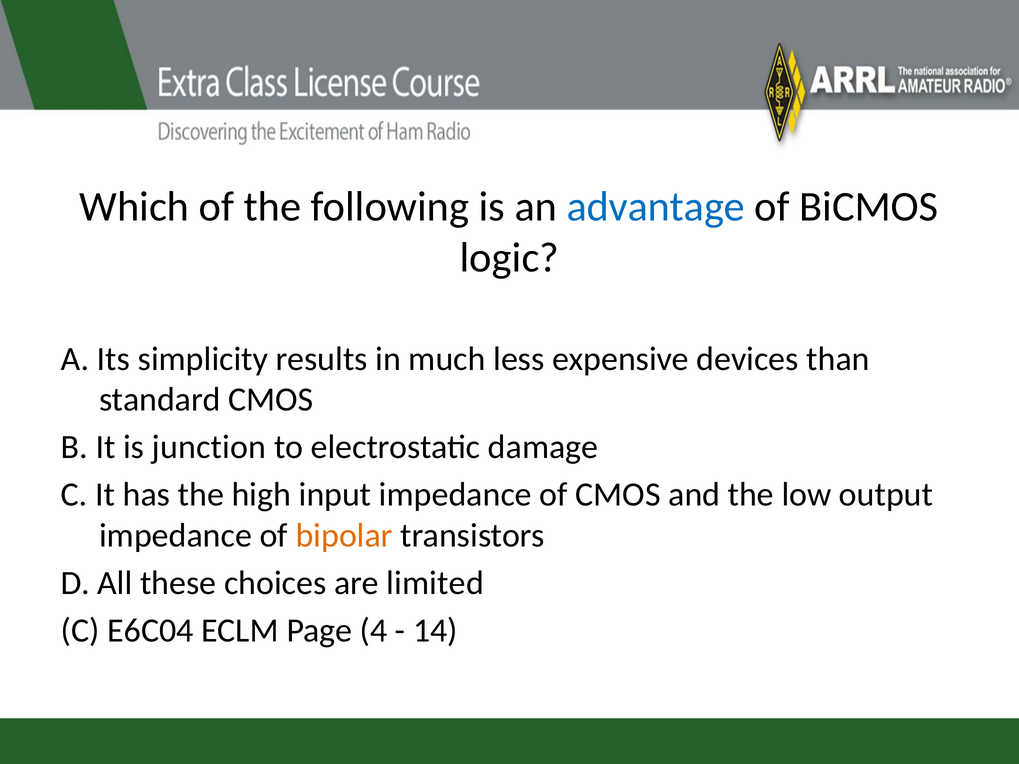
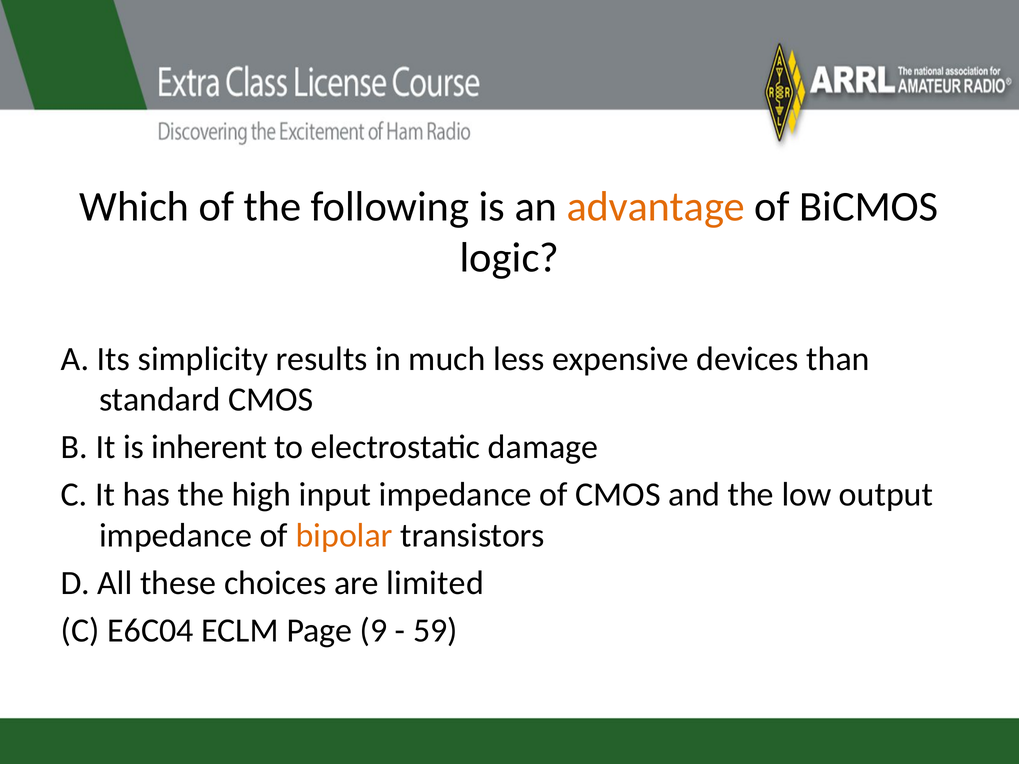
advantage colour: blue -> orange (656, 207)
junction: junction -> inherent (209, 447)
4: 4 -> 9 (374, 631)
14: 14 -> 59 (435, 631)
